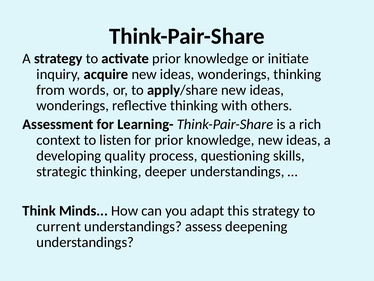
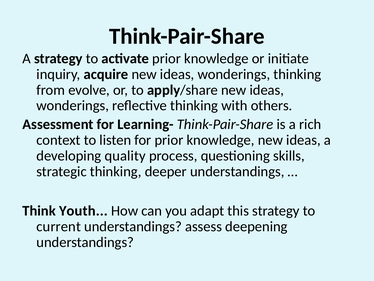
words: words -> evolve (89, 90)
Minds: Minds -> Youth (83, 210)
